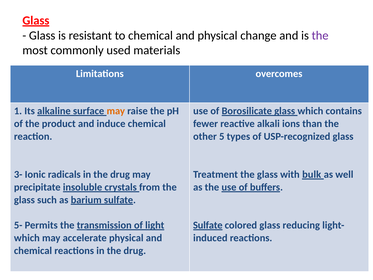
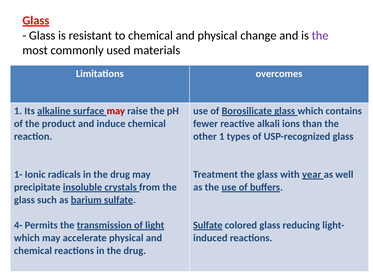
may colour: orange -> red (116, 111)
other 5: 5 -> 1 (222, 136)
3-: 3- -> 1- (18, 174)
bulk: bulk -> year (312, 174)
5-: 5- -> 4- (18, 225)
